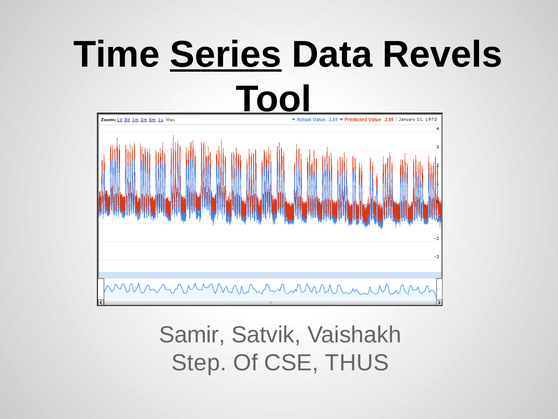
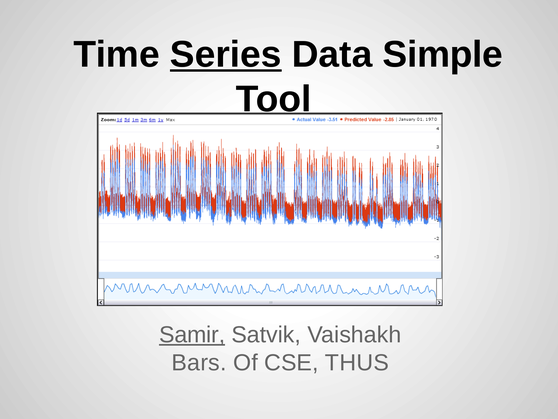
Revels: Revels -> Simple (443, 55)
Samir underline: none -> present (192, 334)
Step: Step -> Bars (199, 362)
